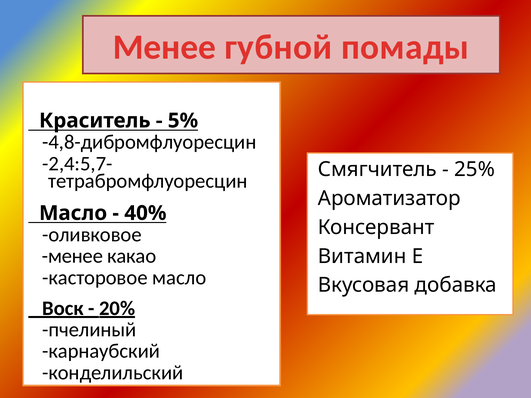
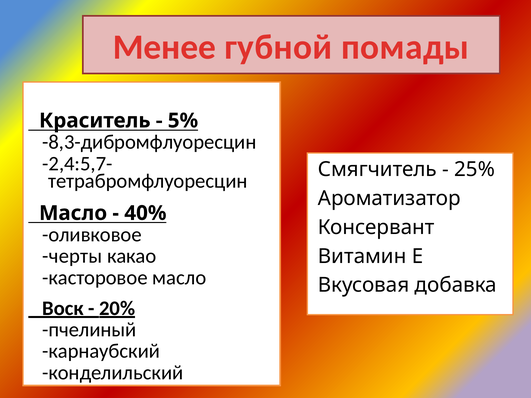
-4,8-дибромфлуоресцин: -4,8-дибромфлуоресцин -> -8,3-дибромфлуоресцин (149, 142)
менее: менее -> черты (72, 256)
